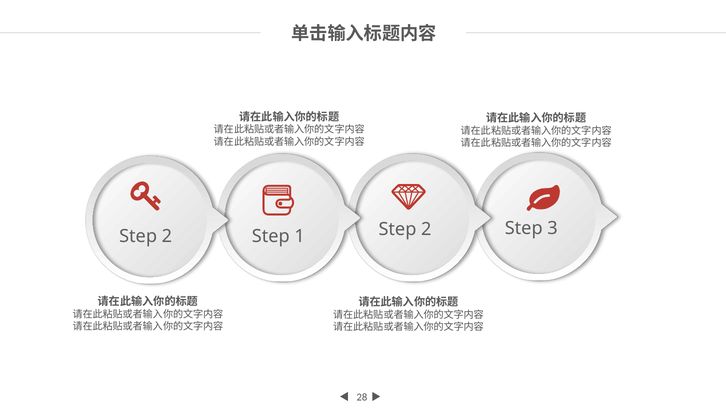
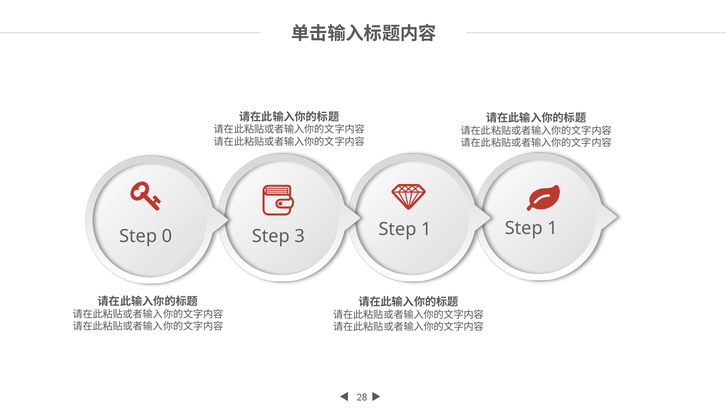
3: 3 -> 1 (553, 228)
2: 2 -> 1 (426, 229)
2: 2 -> 0 (167, 236)
1: 1 -> 3 (300, 236)
